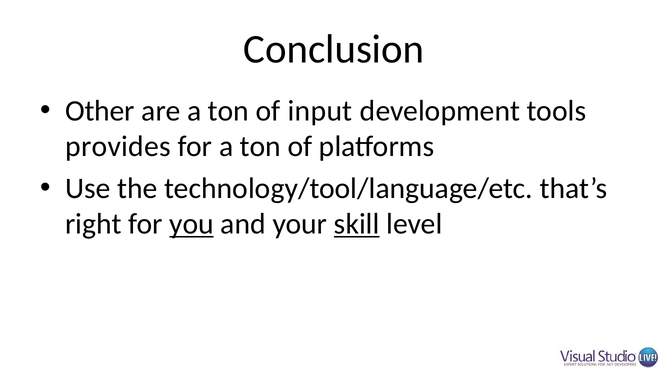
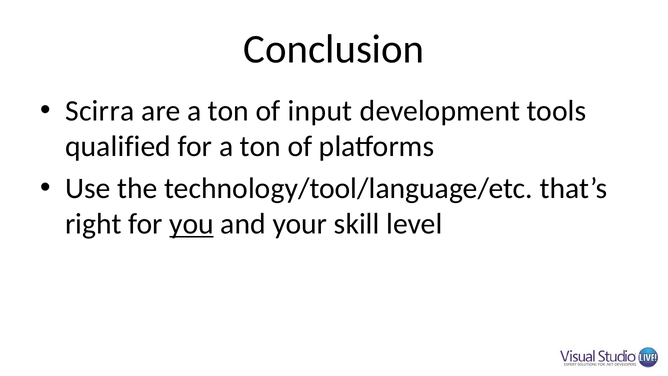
Other: Other -> Scirra (100, 111)
provides: provides -> qualified (118, 147)
skill underline: present -> none (357, 224)
